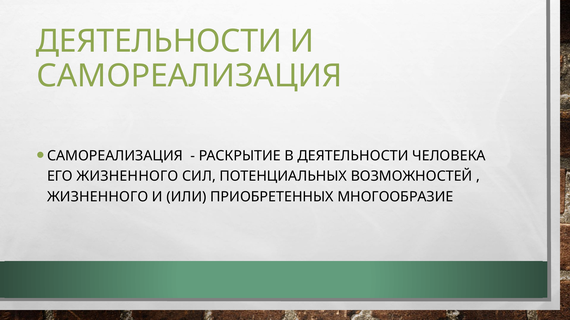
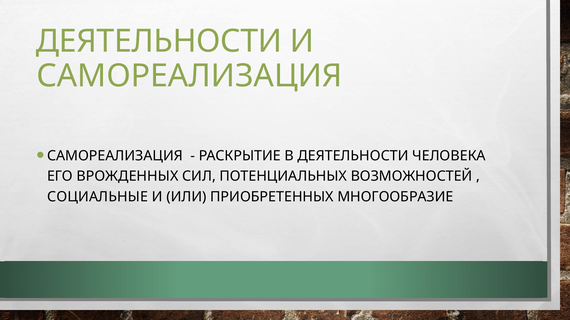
ЕГО ЖИЗНЕННОГО: ЖИЗНЕННОГО -> ВРОЖДЕННЫХ (127, 177)
ЖИЗНЕННОГО: ЖИЗНЕННОГО -> СОЦИАЛЬНЫЕ (98, 197)
